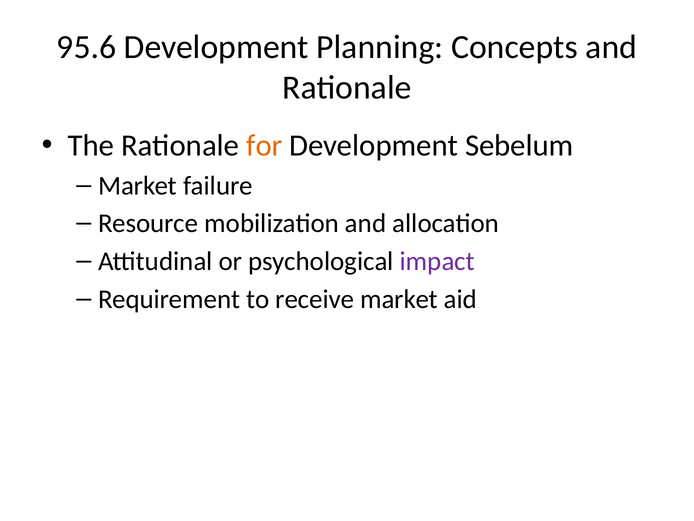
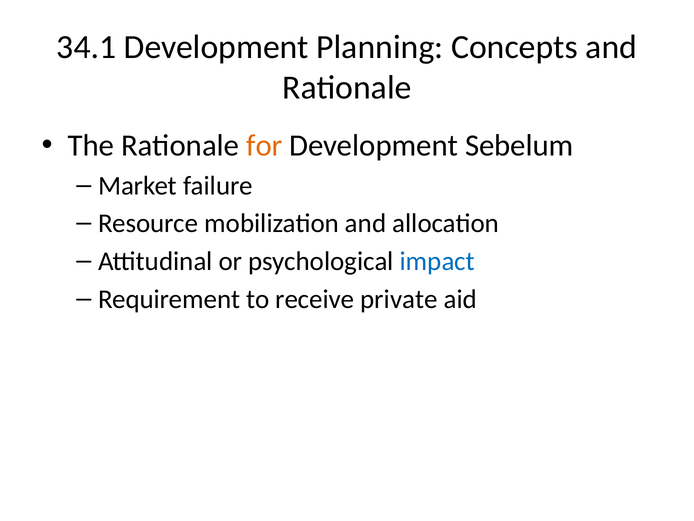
95.6: 95.6 -> 34.1 (86, 47)
impact colour: purple -> blue (437, 261)
receive market: market -> private (399, 299)
